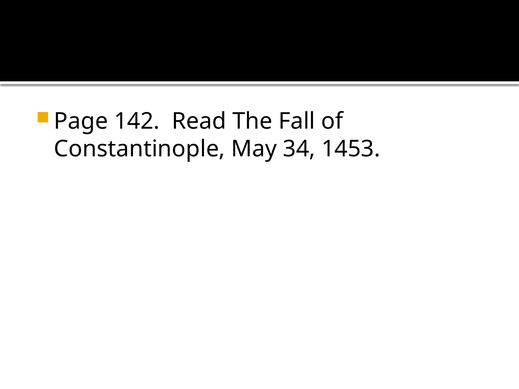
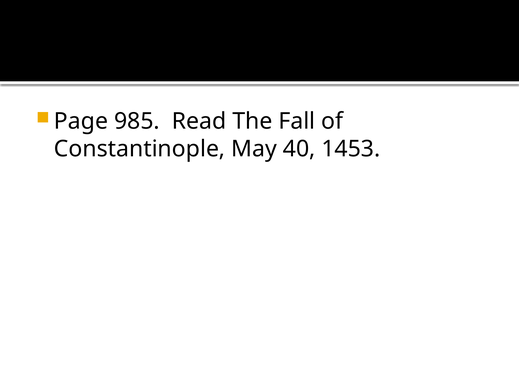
142: 142 -> 985 (137, 121)
34: 34 -> 40 (299, 149)
